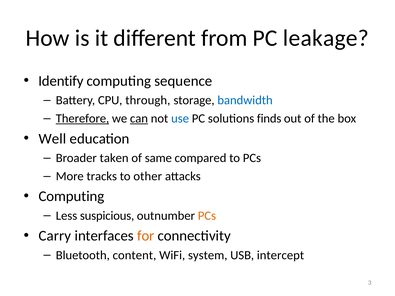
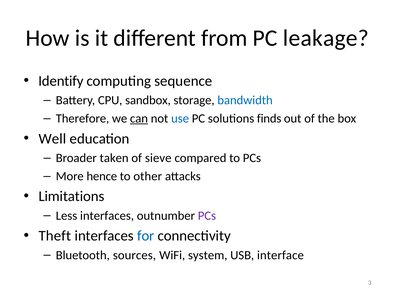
through: through -> sandbox (148, 100)
Therefore underline: present -> none (82, 119)
same: same -> sieve (158, 158)
tracks: tracks -> hence (102, 176)
Computing: Computing -> Limitations (71, 196)
Less suspicious: suspicious -> interfaces (107, 216)
PCs colour: orange -> purple (207, 216)
Carry: Carry -> Theft (55, 236)
for colour: orange -> blue (146, 236)
content: content -> sources (134, 255)
intercept: intercept -> interface (280, 255)
